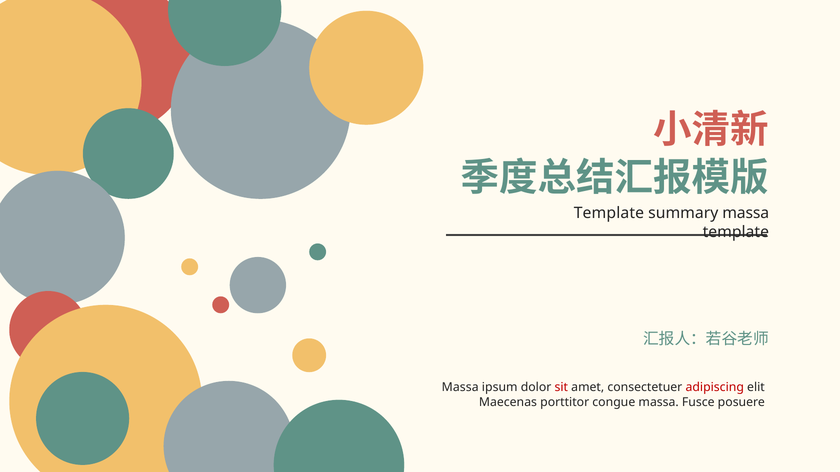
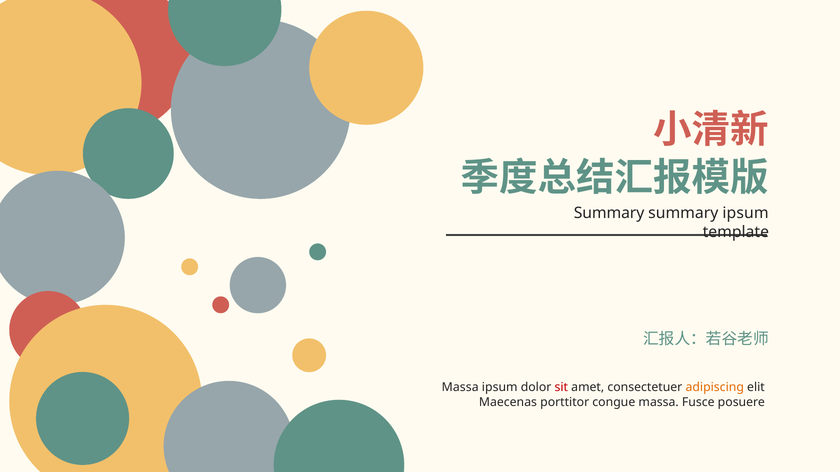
Template: Template -> Summary (609, 213)
summary massa: massa -> ipsum (746, 213)
adipiscing colour: red -> orange (715, 388)
